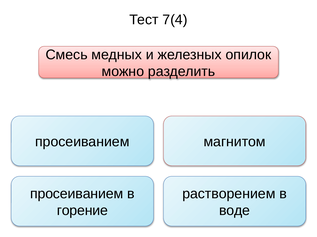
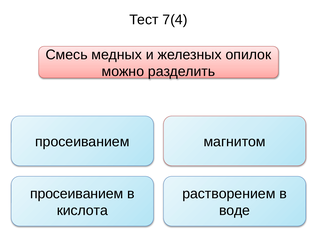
горение: горение -> кислота (82, 211)
